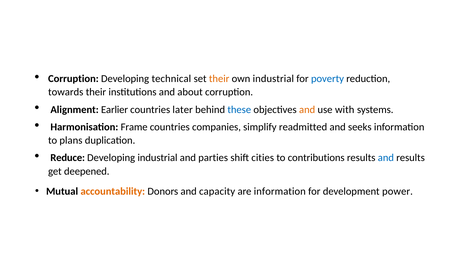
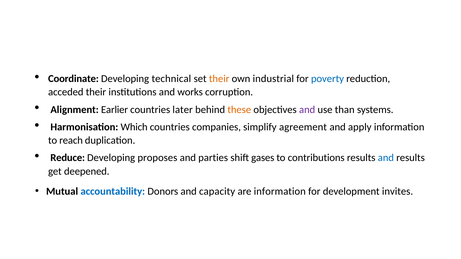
Corruption: Corruption -> Coordinate (73, 79)
towards: towards -> acceded (66, 92)
about: about -> works (190, 92)
these colour: blue -> orange (239, 110)
and colour: orange -> purple (307, 110)
with: with -> than (345, 110)
Frame: Frame -> Which (134, 127)
readmitted: readmitted -> agreement (303, 127)
seeks: seeks -> apply (360, 127)
plans: plans -> reach (71, 141)
Developing industrial: industrial -> proposes (157, 158)
cities: cities -> gases (263, 158)
accountability colour: orange -> blue (113, 191)
power: power -> invites (398, 191)
